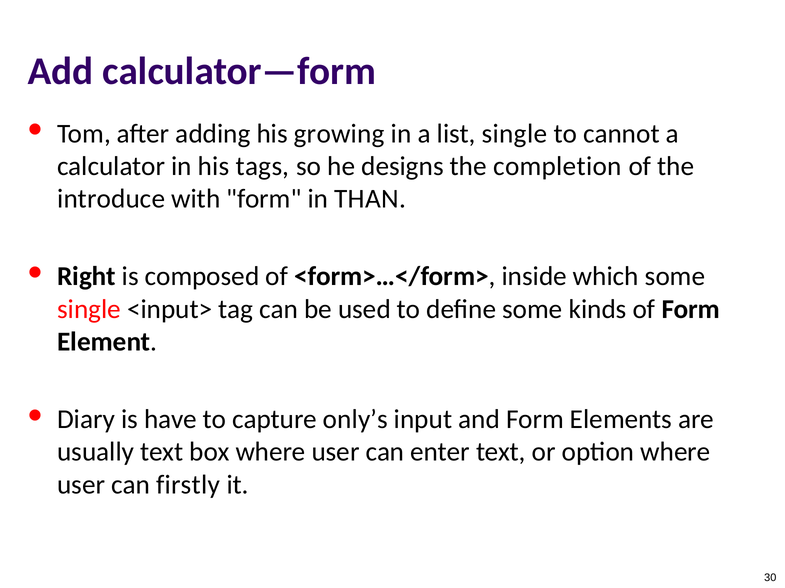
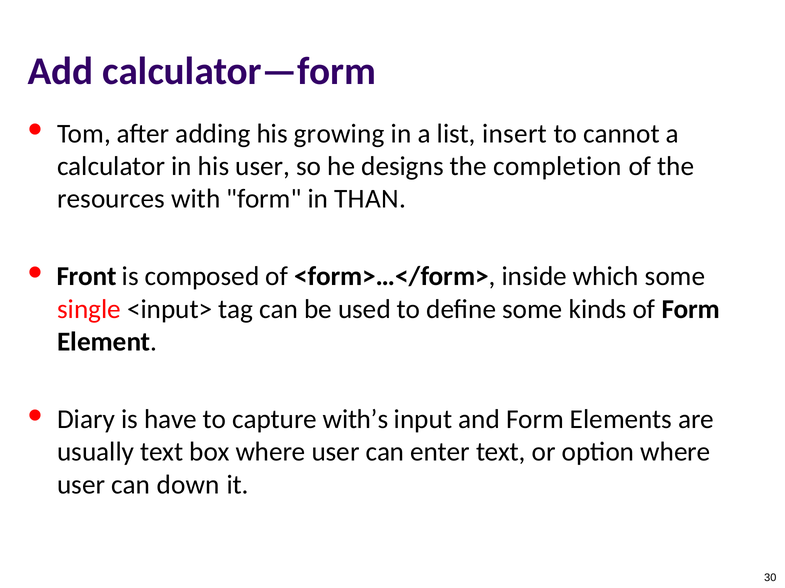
list single: single -> insert (515, 134)
his tags: tags -> user (263, 166)
introduce: introduce -> resources (111, 199)
Right: Right -> Front (87, 277)
only’s: only’s -> with’s (356, 420)
firstly: firstly -> down (188, 485)
